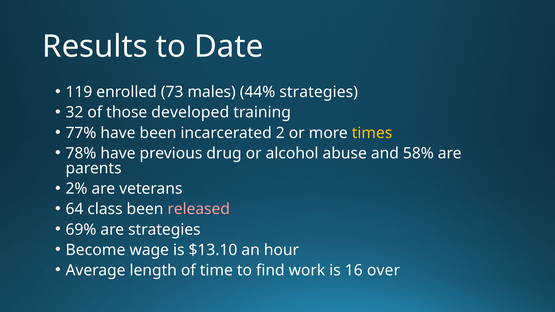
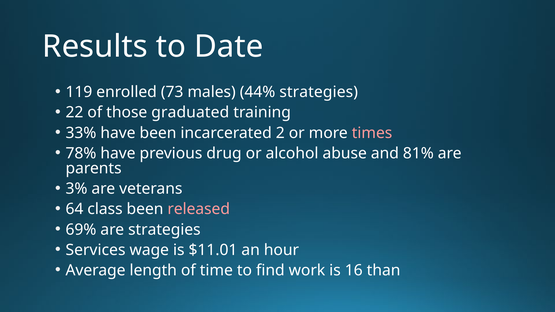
32: 32 -> 22 (74, 113)
developed: developed -> graduated (190, 113)
77%: 77% -> 33% (81, 133)
times colour: yellow -> pink (372, 133)
58%: 58% -> 81% (418, 153)
2%: 2% -> 3% (76, 189)
Become: Become -> Services (96, 250)
$13.10: $13.10 -> $11.01 (213, 250)
over: over -> than (384, 270)
